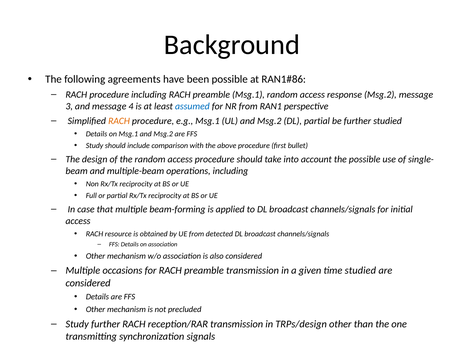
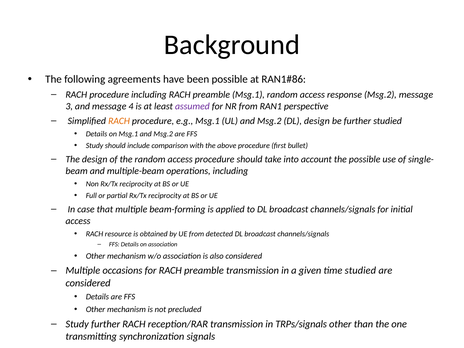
assumed colour: blue -> purple (192, 106)
DL partial: partial -> design (317, 121)
TRPs/design: TRPs/design -> TRPs/signals (301, 324)
